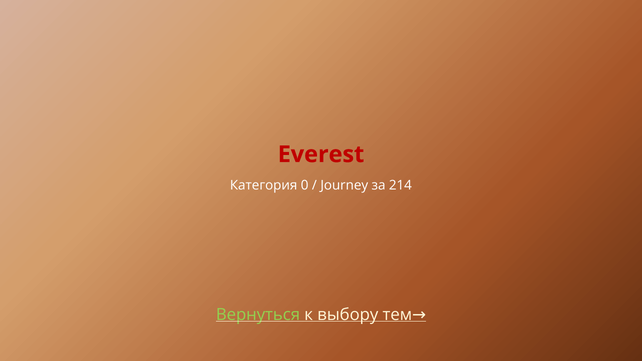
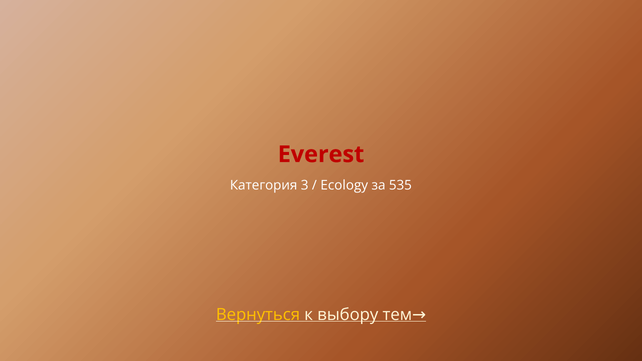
0: 0 -> 3 (305, 185)
Journey: Journey -> Ecology (344, 185)
214: 214 -> 535 (400, 185)
Вернуться colour: light green -> yellow (258, 315)
